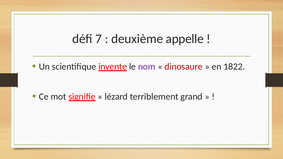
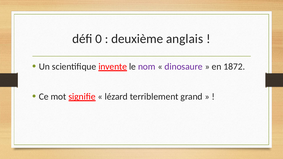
7: 7 -> 0 (99, 39)
appelle: appelle -> anglais (185, 39)
dinosaure colour: red -> purple (184, 67)
1822: 1822 -> 1872 (234, 67)
